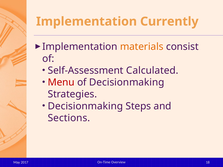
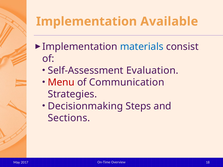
Currently: Currently -> Available (169, 21)
materials colour: orange -> blue (142, 47)
Calculated: Calculated -> Evaluation (152, 71)
of Decisionmaking: Decisionmaking -> Communication (127, 82)
